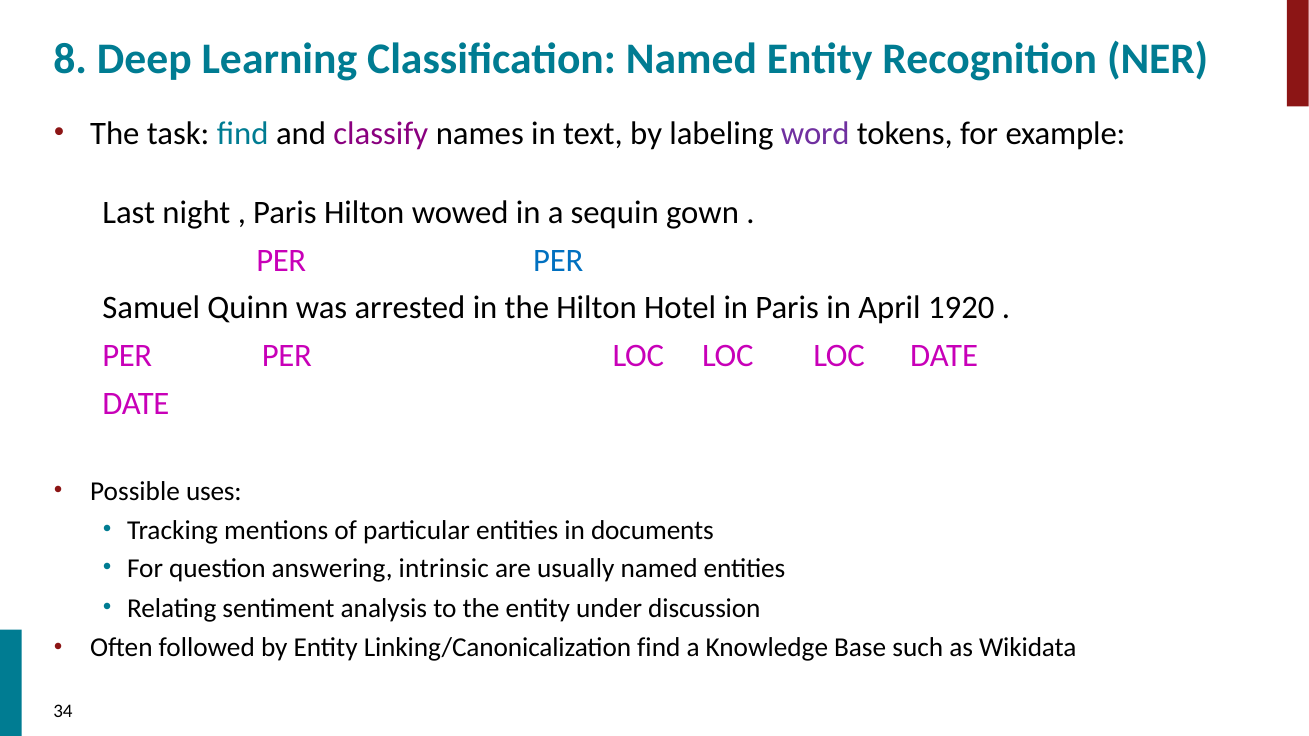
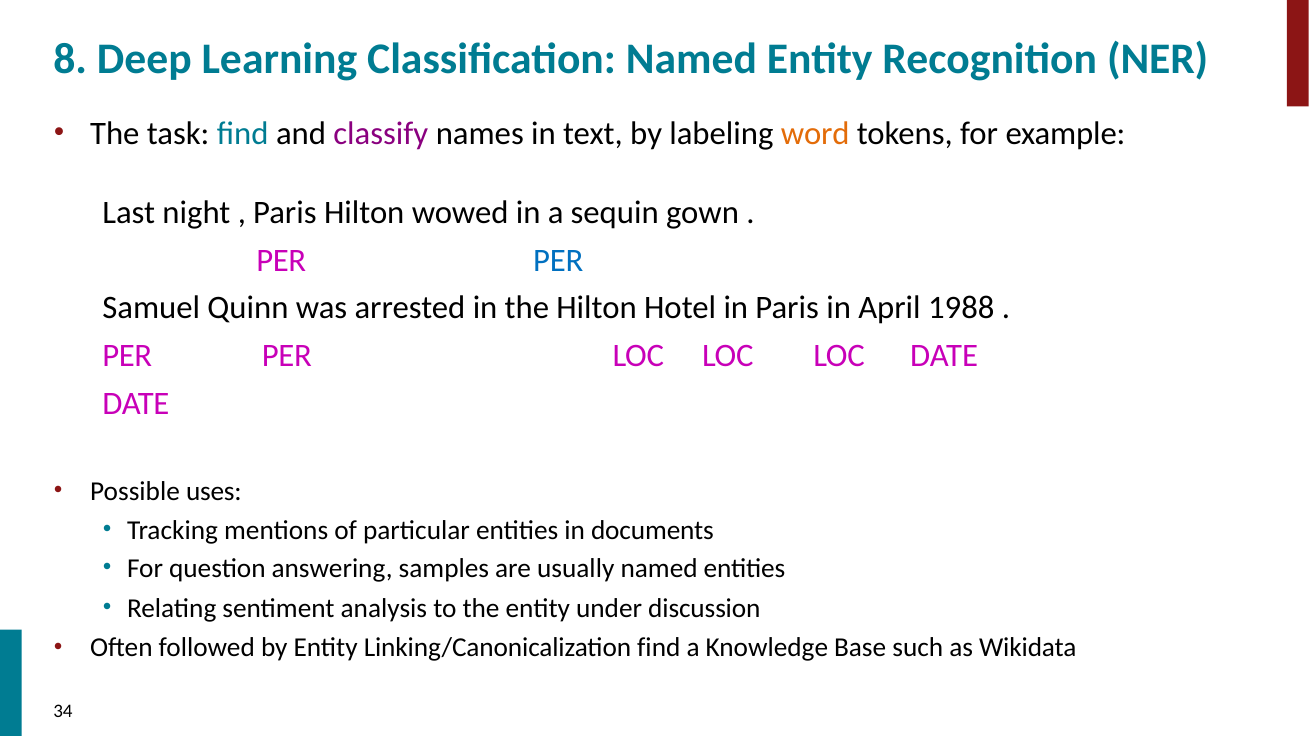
word colour: purple -> orange (815, 133)
1920: 1920 -> 1988 (961, 308)
intrinsic: intrinsic -> samples (444, 569)
